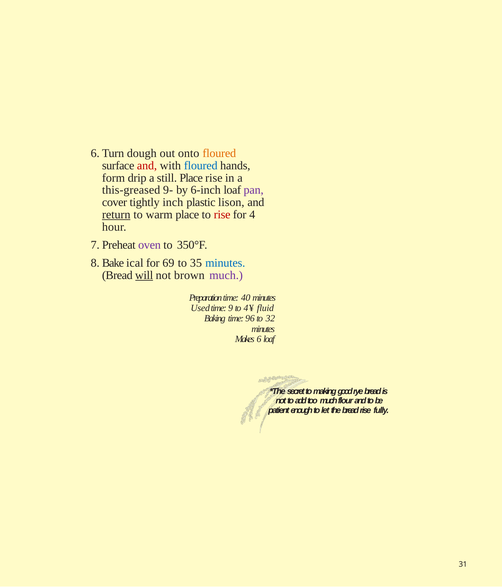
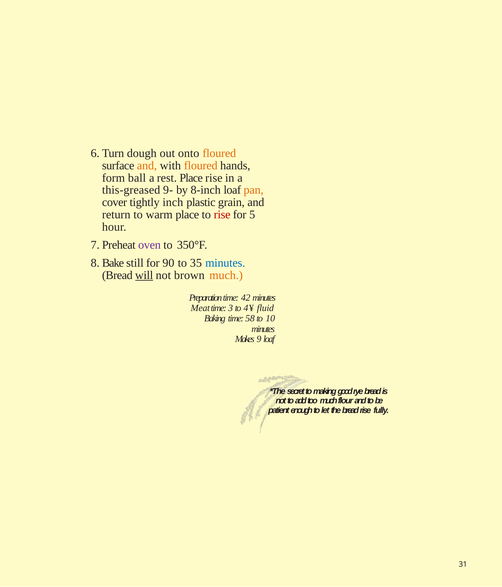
and colour: red -> orange (147, 166)
floured colour: blue -> orange (201, 166)
drip: drip -> ball (137, 178)
still: still -> rest (167, 178)
6-inch: 6-inch -> 8-inch (206, 190)
pan colour: purple -> orange (254, 190)
lison: lison -> grain (231, 203)
return underline: present -> none (116, 215)
4: 4 -> 5 (252, 215)
ical: ical -> still (135, 263)
69: 69 -> 90 (168, 263)
much colour: purple -> orange (226, 275)
40: 40 -> 42 (246, 298)
Used: Used -> Meat (200, 308)
9: 9 -> 3 (231, 308)
96: 96 -> 58 (250, 319)
32: 32 -> 10 (270, 319)
6: 6 -> 9 (259, 339)
